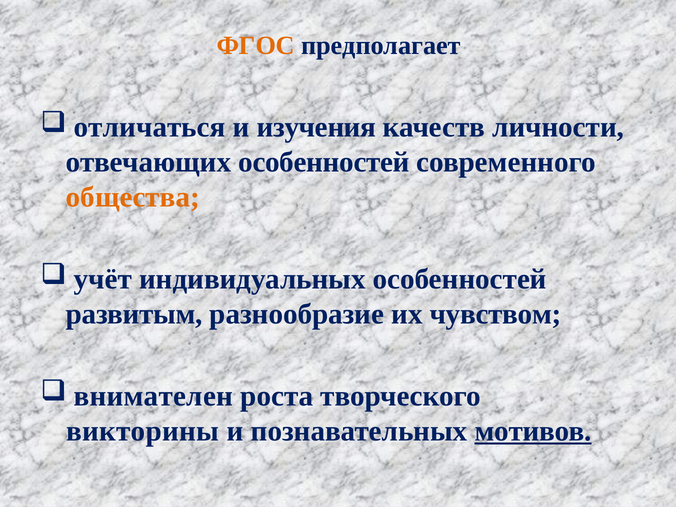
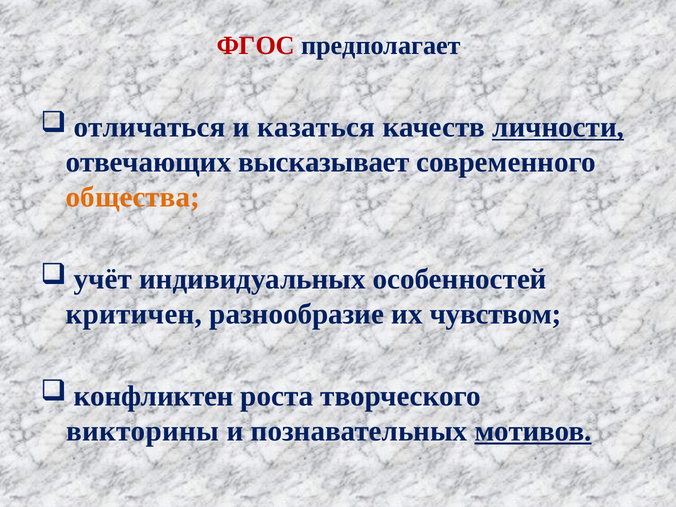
ФГОС colour: orange -> red (256, 46)
изучения: изучения -> казаться (316, 127)
личности underline: none -> present (558, 127)
отвечающих особенностей: особенностей -> высказывает (324, 162)
развитым: развитым -> критичен (134, 314)
внимателен: внимателен -> конфликтен (154, 396)
